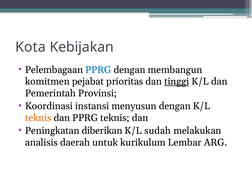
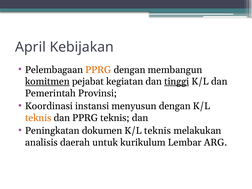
Kota: Kota -> April (31, 47)
PPRG colour: blue -> orange (98, 70)
komitmen underline: none -> present (47, 82)
prioritas: prioritas -> kegiatan (125, 82)
diberikan: diberikan -> dokumen (102, 131)
sudah: sudah -> teknis (158, 131)
